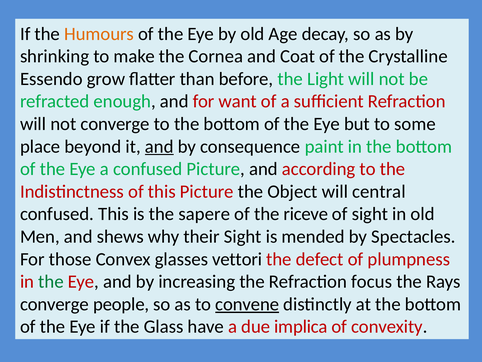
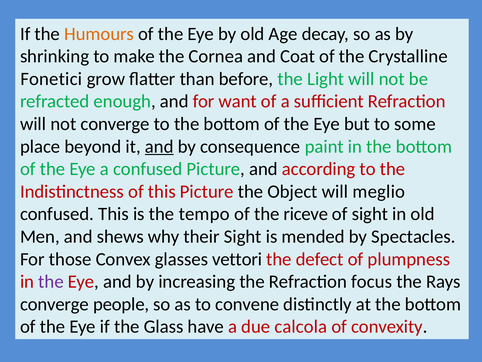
Essendo: Essendo -> Fonetici (51, 79)
central: central -> meglio (379, 191)
sapere: sapere -> tempo (204, 214)
the colour: green -> purple (51, 281)
convene underline: present -> none (247, 304)
implica: implica -> calcola (301, 326)
